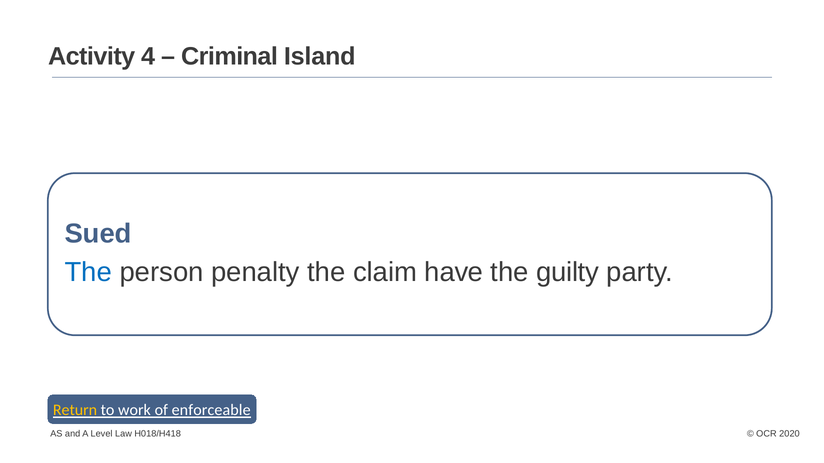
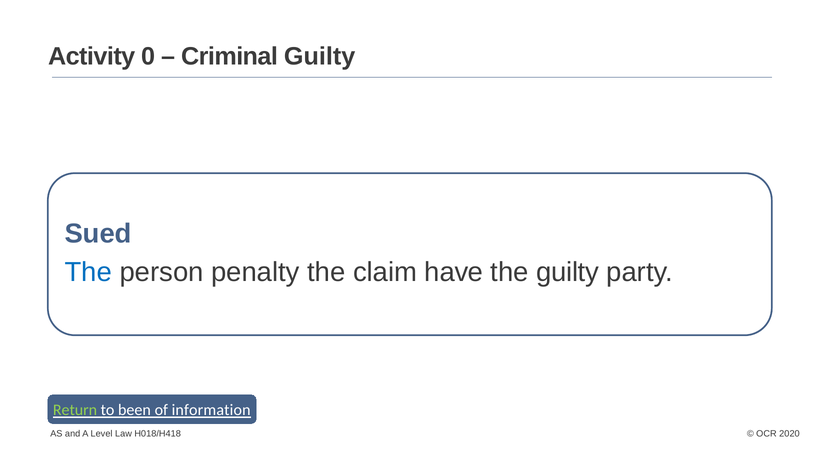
4: 4 -> 0 (148, 56)
Criminal Island: Island -> Guilty (320, 56)
Return colour: yellow -> light green (75, 411)
work: work -> been (134, 411)
enforceable: enforceable -> information (211, 411)
